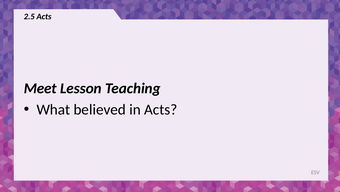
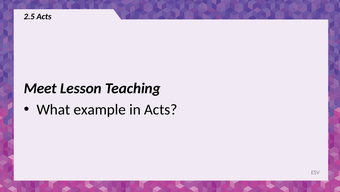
believed: believed -> example (100, 109)
